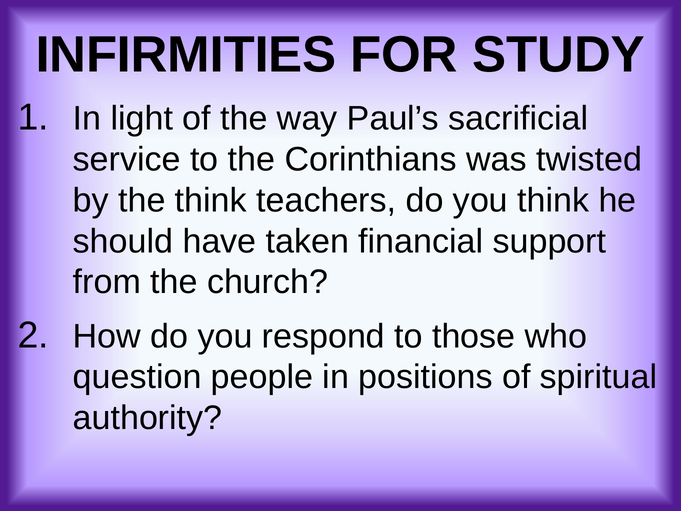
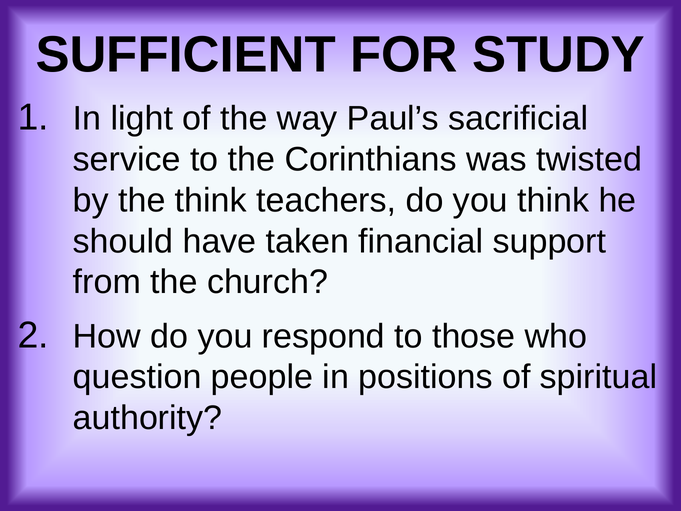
INFIRMITIES: INFIRMITIES -> SUFFICIENT (186, 55)
